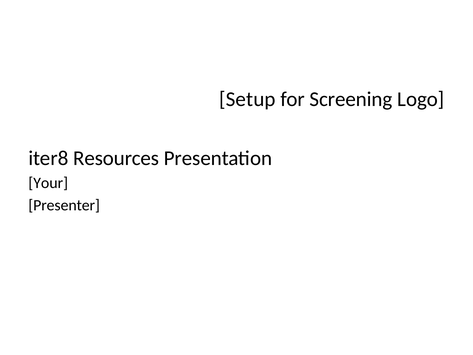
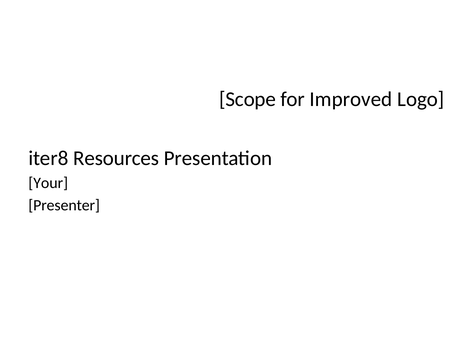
Setup: Setup -> Scope (248, 99)
Screening: Screening -> Improved (351, 99)
